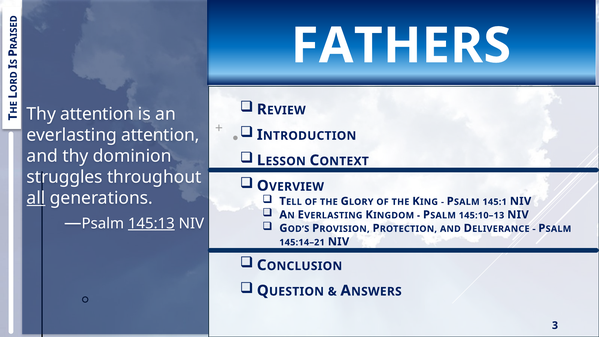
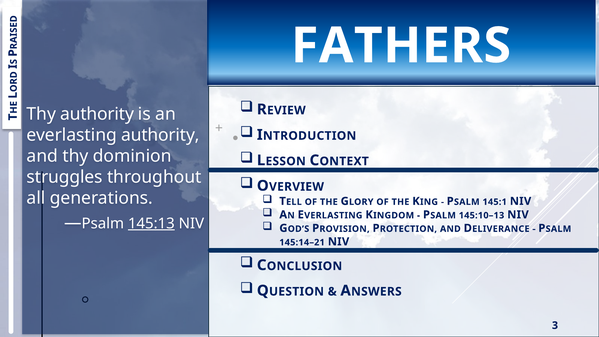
Thy attention: attention -> authority (97, 114)
everlasting attention: attention -> authority (160, 135)
all underline: present -> none (36, 198)
